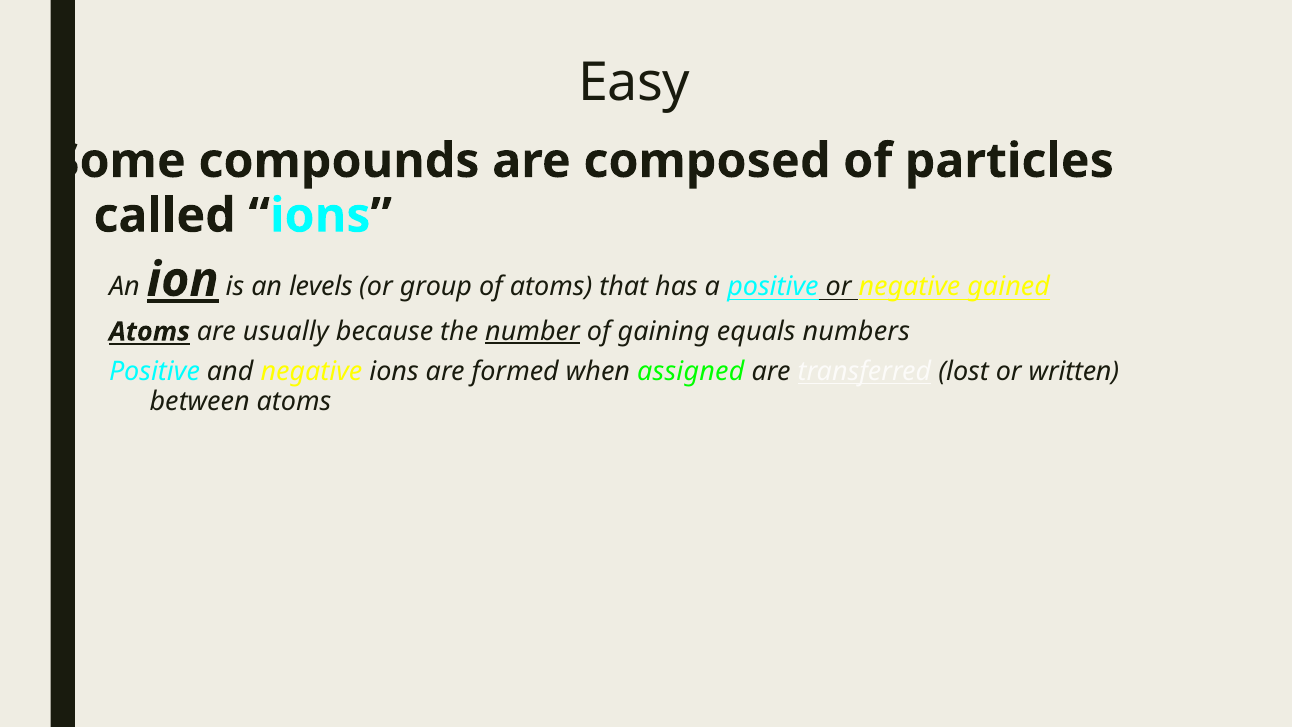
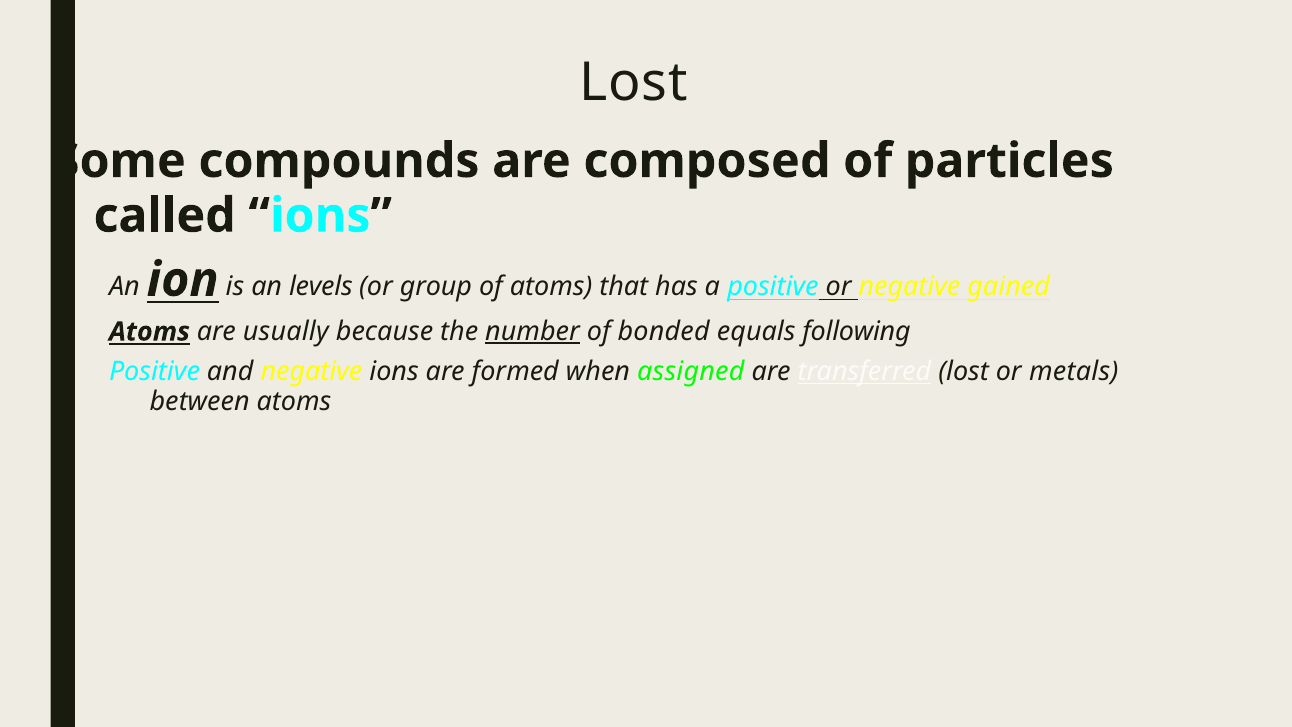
Easy: Easy -> Lost (634, 83)
ion underline: present -> none (183, 280)
gaining: gaining -> bonded (664, 332)
numbers: numbers -> following (857, 332)
written: written -> metals (1074, 371)
